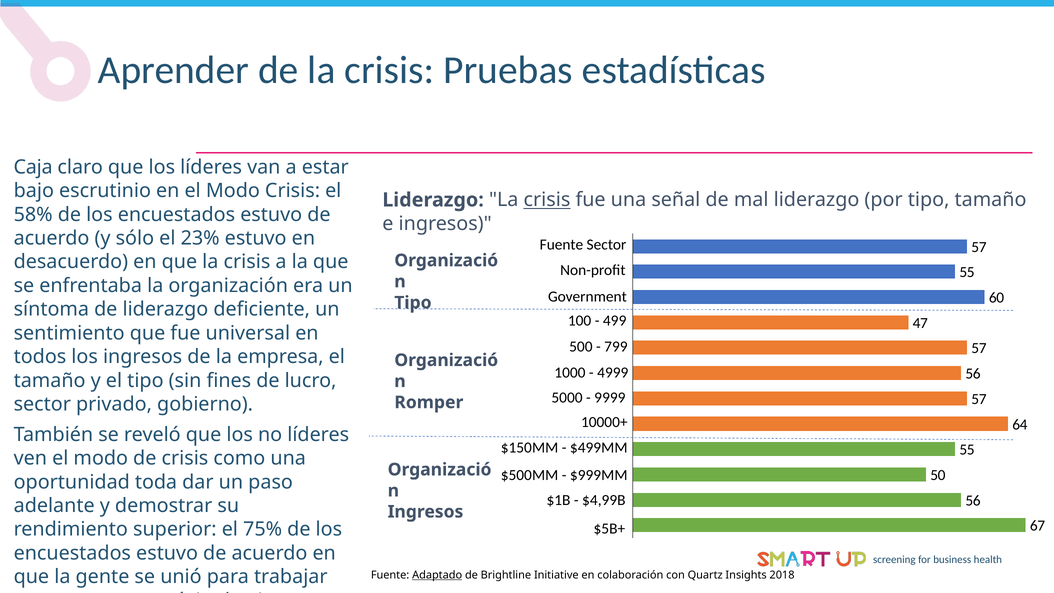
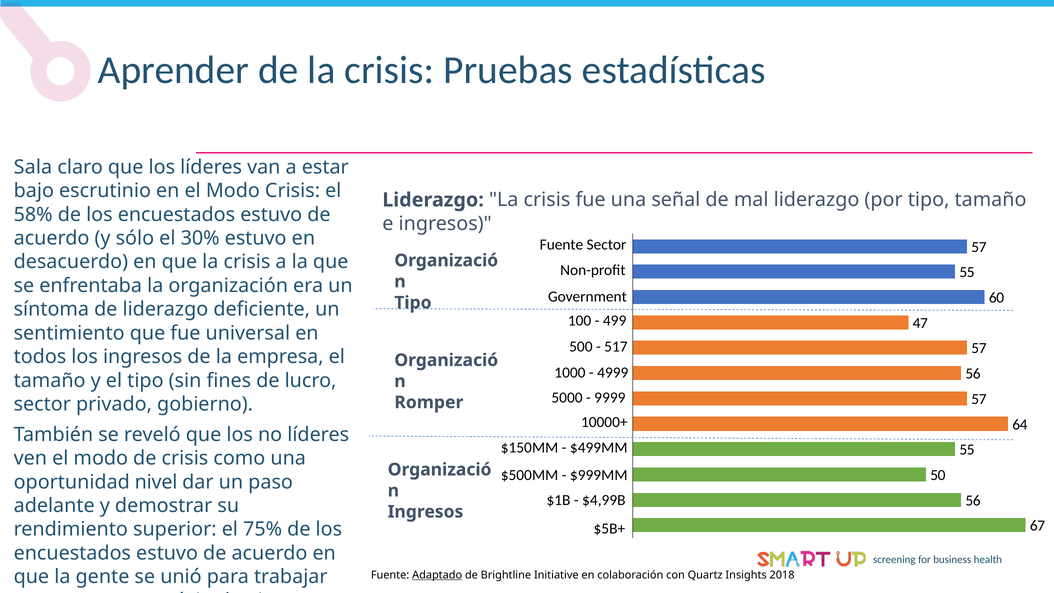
Caja: Caja -> Sala (33, 167)
crisis underline: present -> none (547, 200)
23%: 23% -> 30% (200, 238)
799: 799 -> 517 (616, 347)
toda: toda -> nivel (156, 482)
